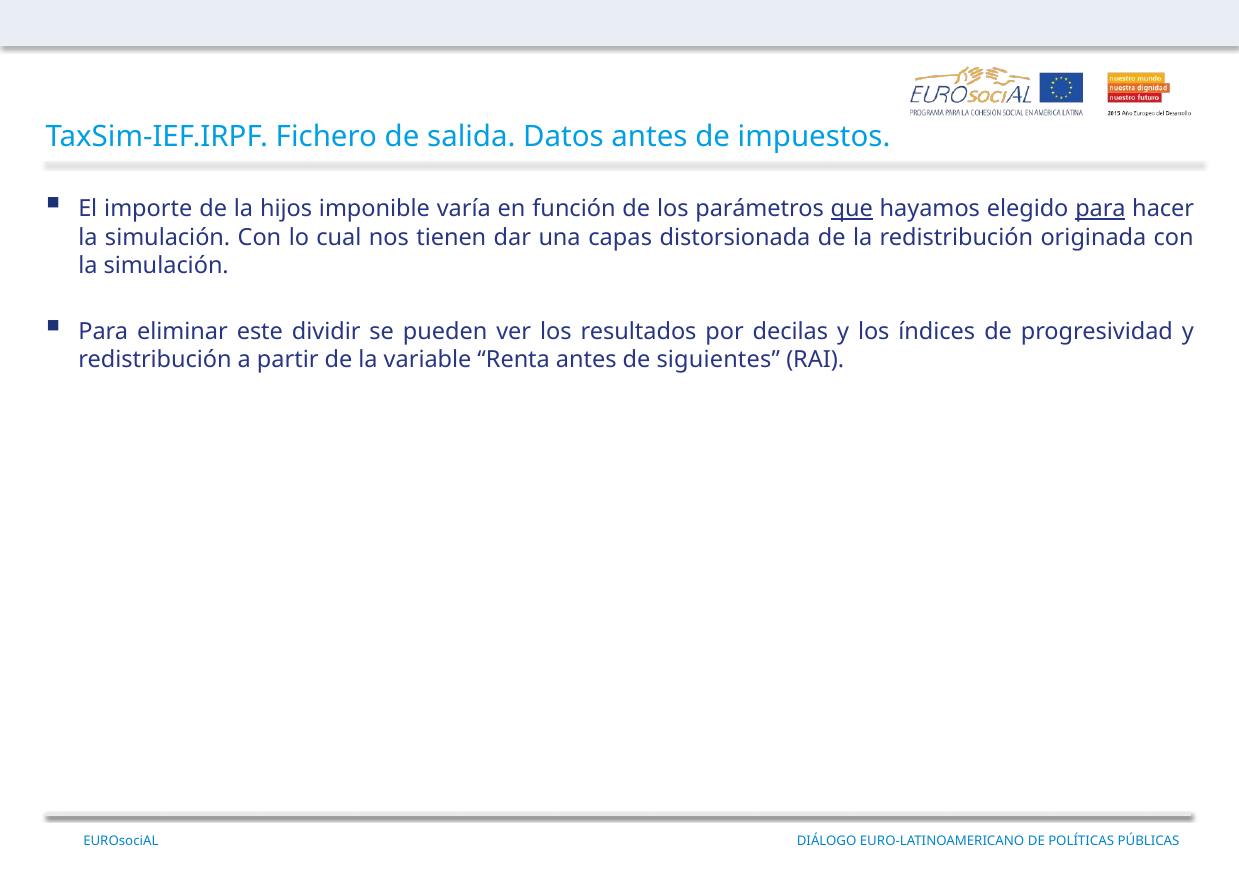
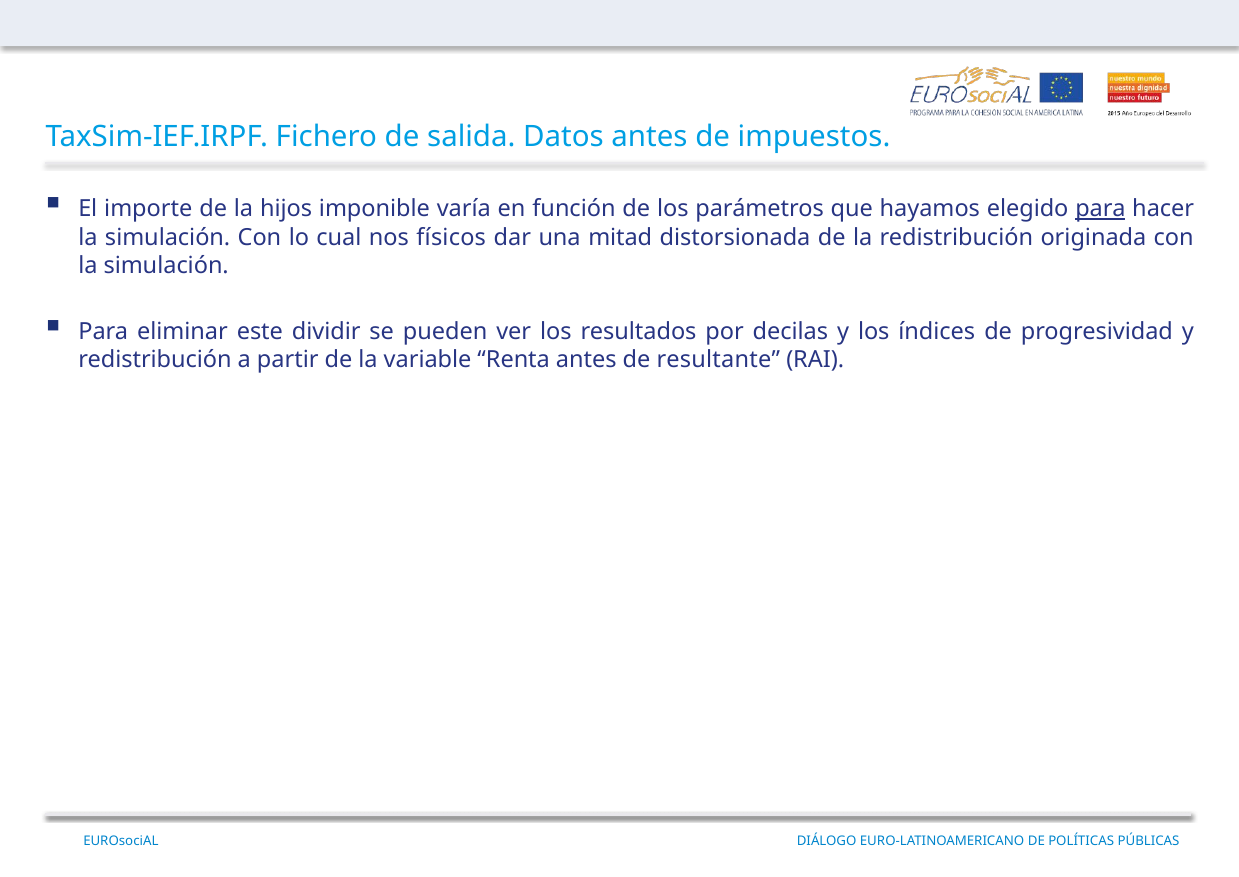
que underline: present -> none (852, 209)
tienen: tienen -> físicos (451, 237)
capas: capas -> mitad (620, 237)
siguientes: siguientes -> resultante (718, 360)
